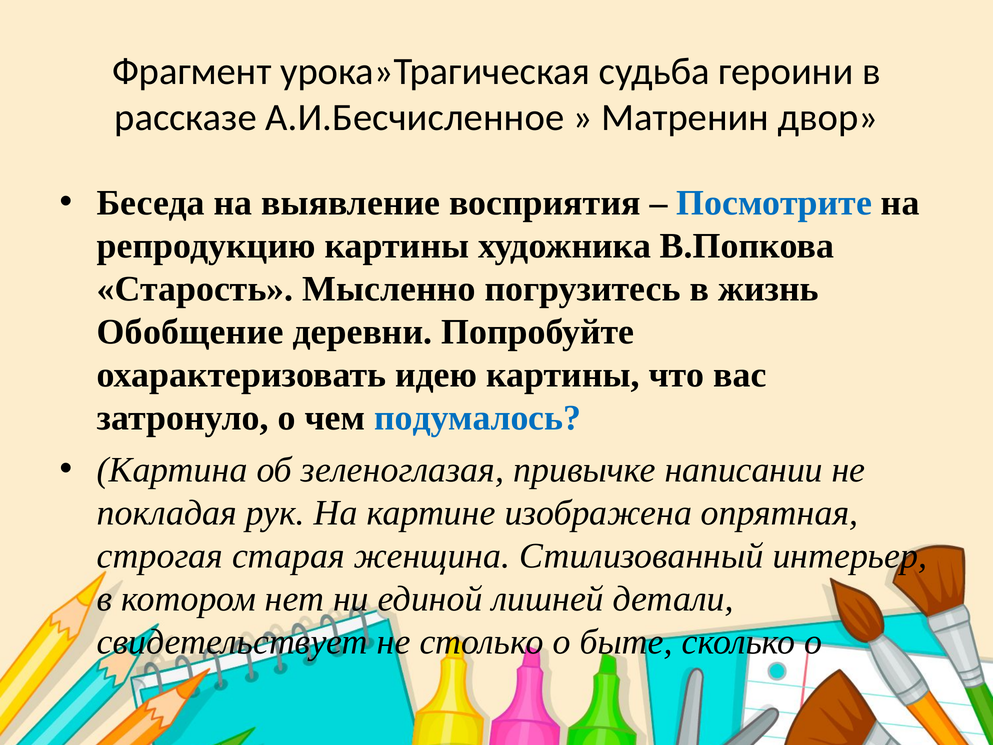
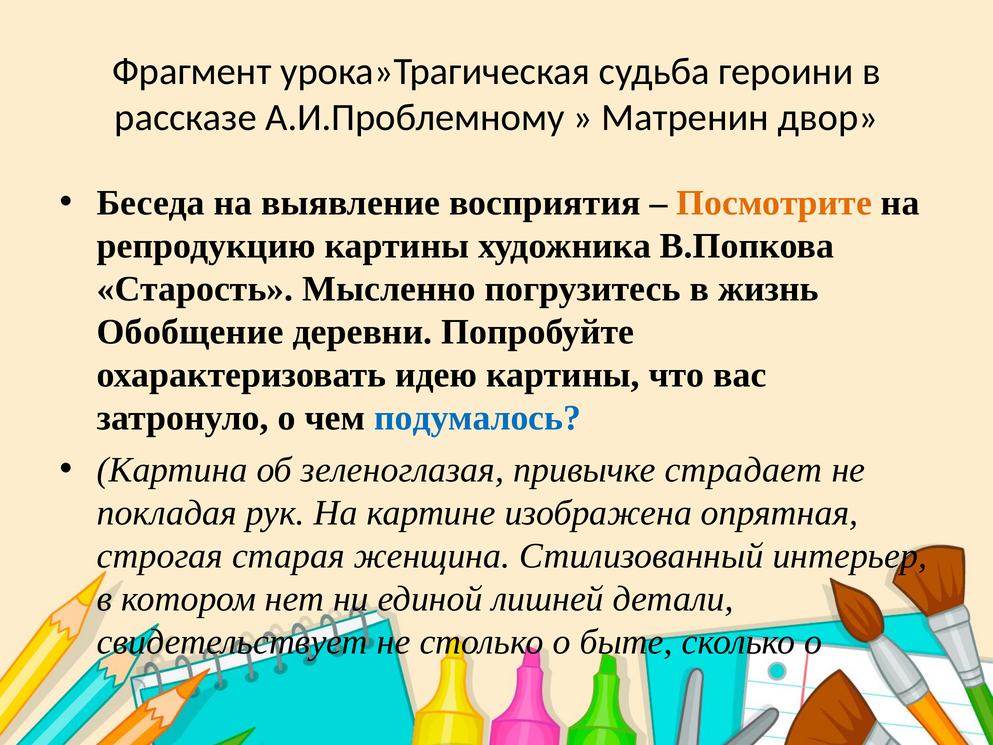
А.И.Бесчисленное: А.И.Бесчисленное -> А.И.Проблемному (415, 118)
Посмотрите colour: blue -> orange (774, 203)
написании: написании -> страдает (744, 470)
